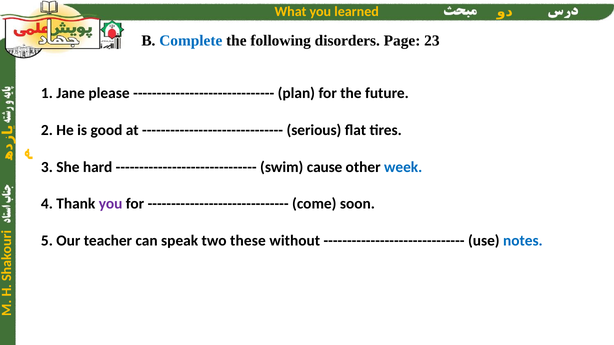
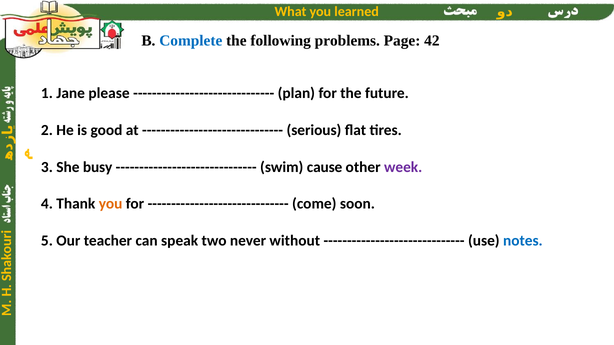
disorders: disorders -> problems (347, 41)
23: 23 -> 42 (432, 41)
hard: hard -> busy (98, 167)
week colour: blue -> purple (403, 167)
you colour: purple -> orange (111, 204)
these: these -> never (248, 241)
